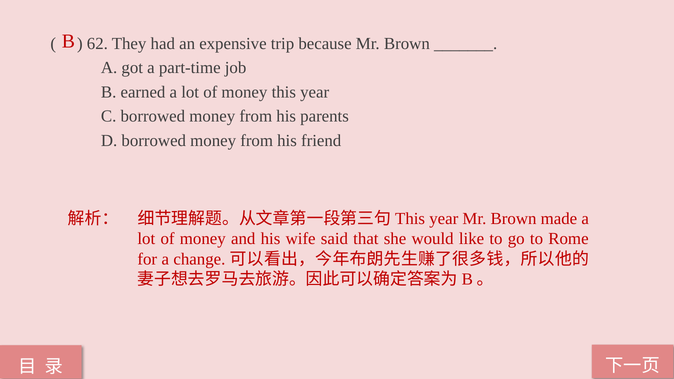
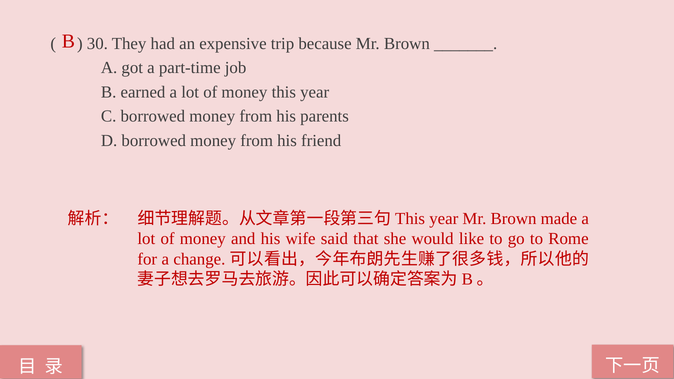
62: 62 -> 30 (97, 44)
